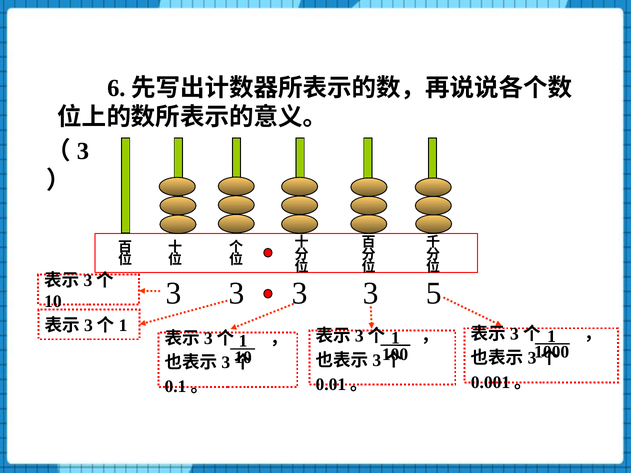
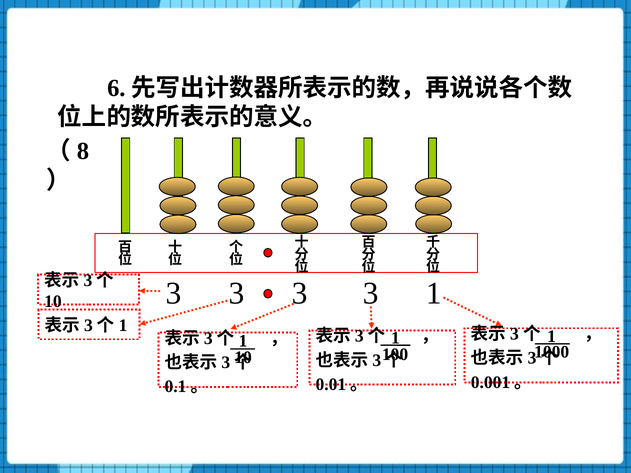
3: 3 -> 8 (83, 151)
3 5: 5 -> 1 (434, 293)
